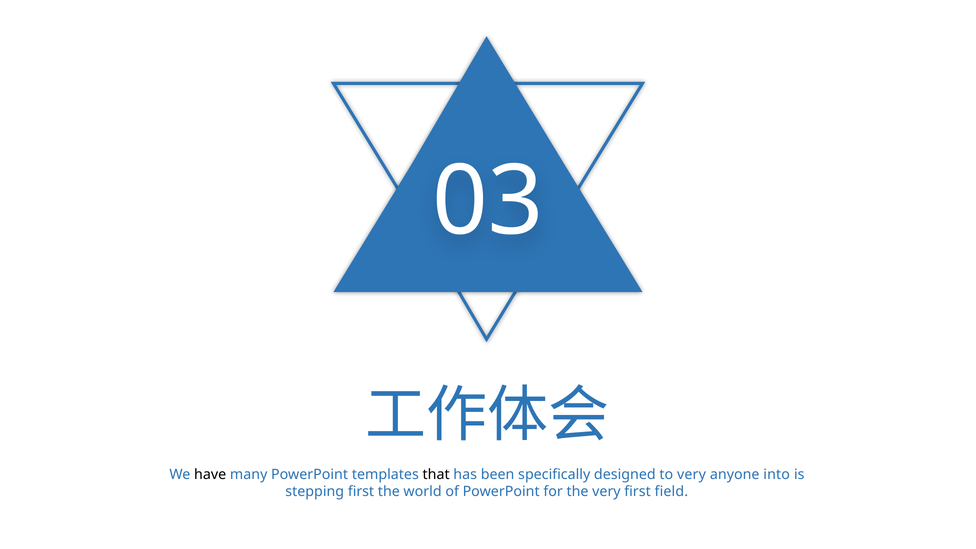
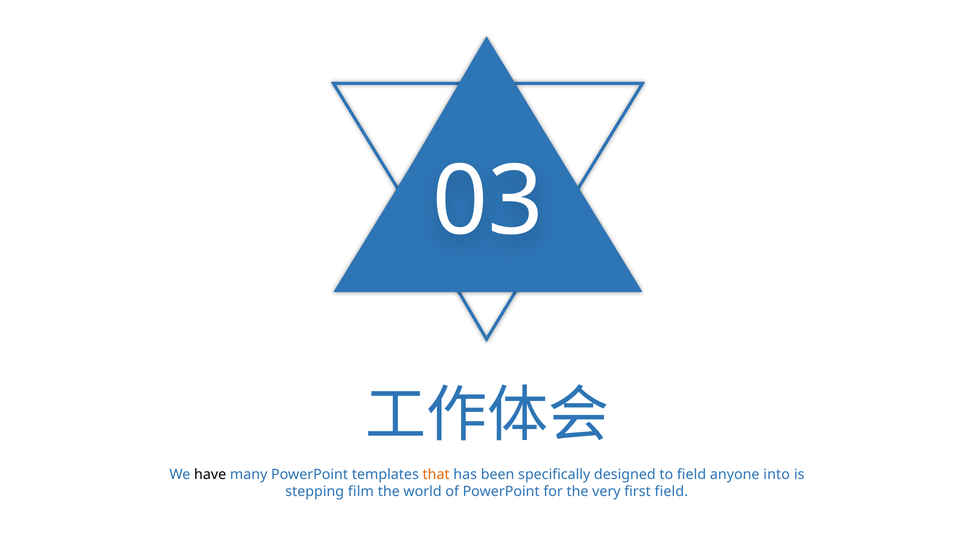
that colour: black -> orange (436, 475)
to very: very -> field (692, 475)
stepping first: first -> film (361, 492)
